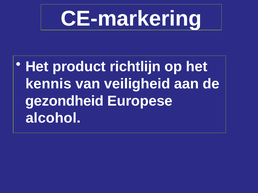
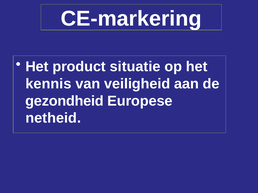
richtlijn: richtlijn -> situatie (135, 67)
alcohol: alcohol -> netheid (53, 118)
